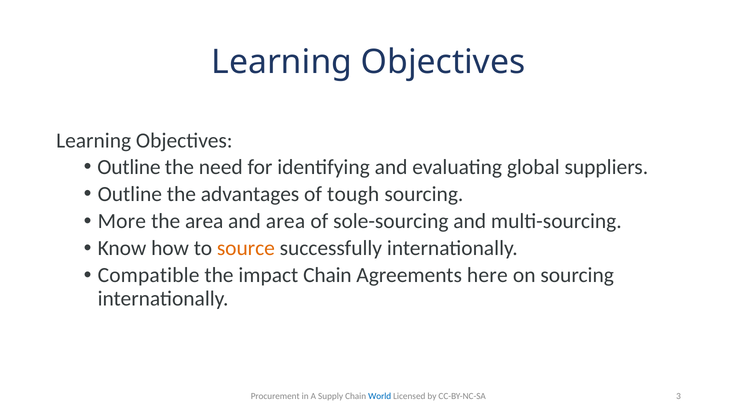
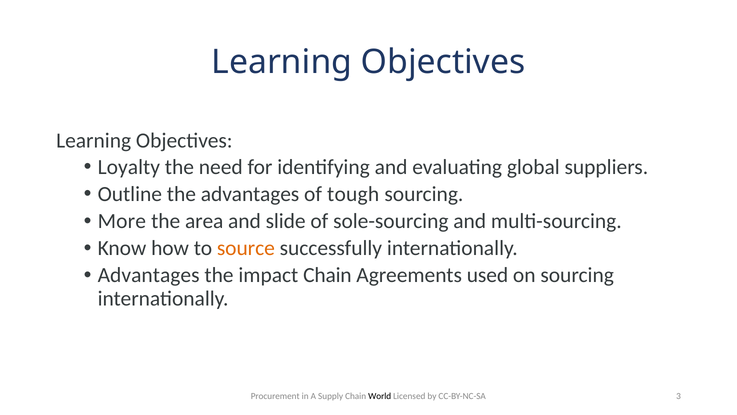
Outline: Outline -> Loyalty (129, 167)
and area: area -> slide (286, 221)
Compatible: Compatible -> Advantages (149, 275)
here: here -> used (488, 275)
World colour: blue -> black (380, 396)
